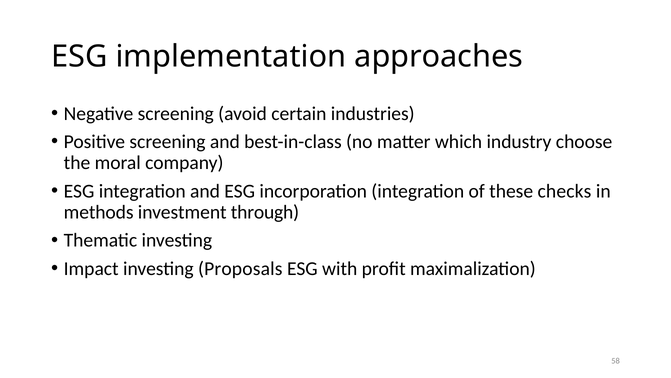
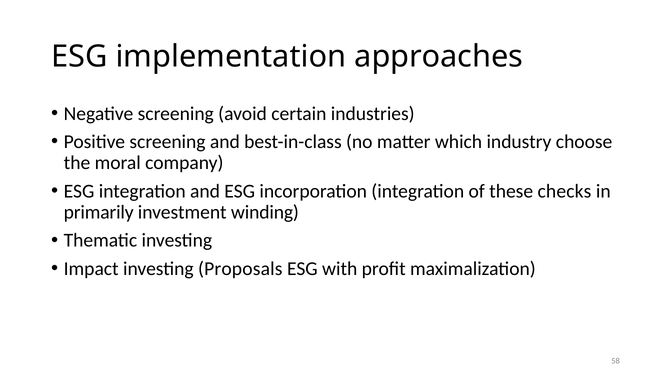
methods: methods -> primarily (99, 212)
through: through -> winding (265, 212)
